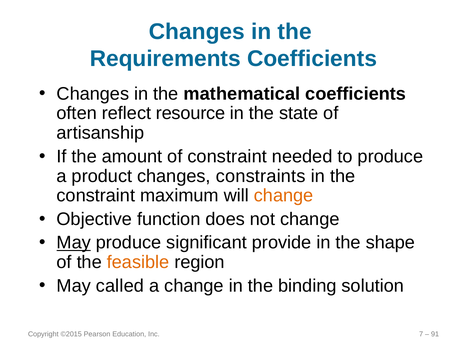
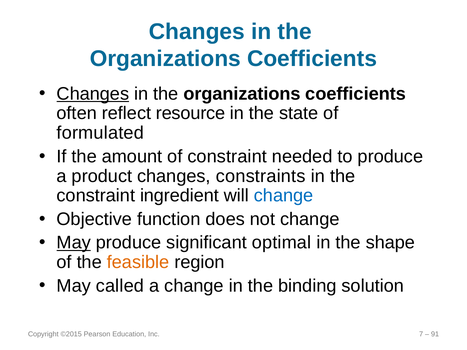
Requirements: Requirements -> Organizations (165, 59)
Changes underline: none -> present (93, 94)
mathematical: mathematical -> organizations (242, 94)
artisanship: artisanship -> formulated (100, 133)
maximum: maximum -> ingredient (179, 196)
change colour: orange -> blue (284, 196)
provide: provide -> optimal (282, 243)
